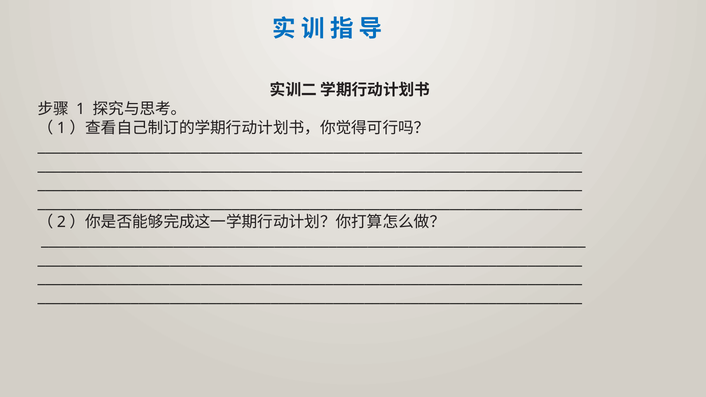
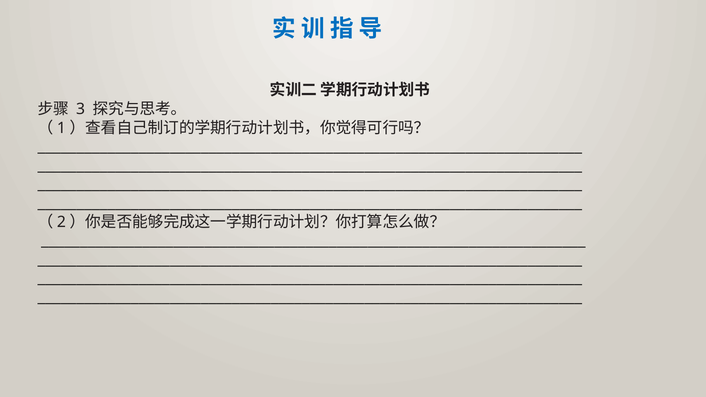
1: 1 -> 3 (80, 109)
